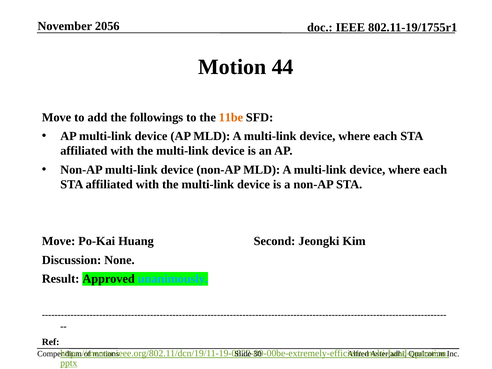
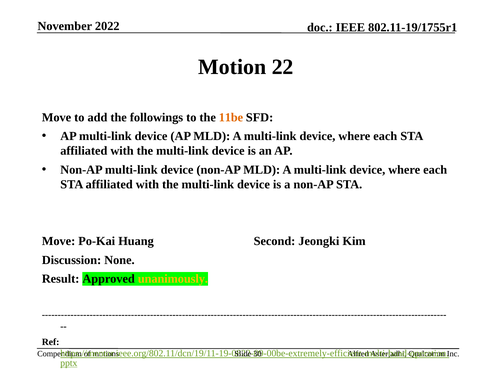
2056: 2056 -> 2022 (107, 26)
44: 44 -> 22 (283, 67)
unanimously colour: light blue -> yellow (173, 279)
